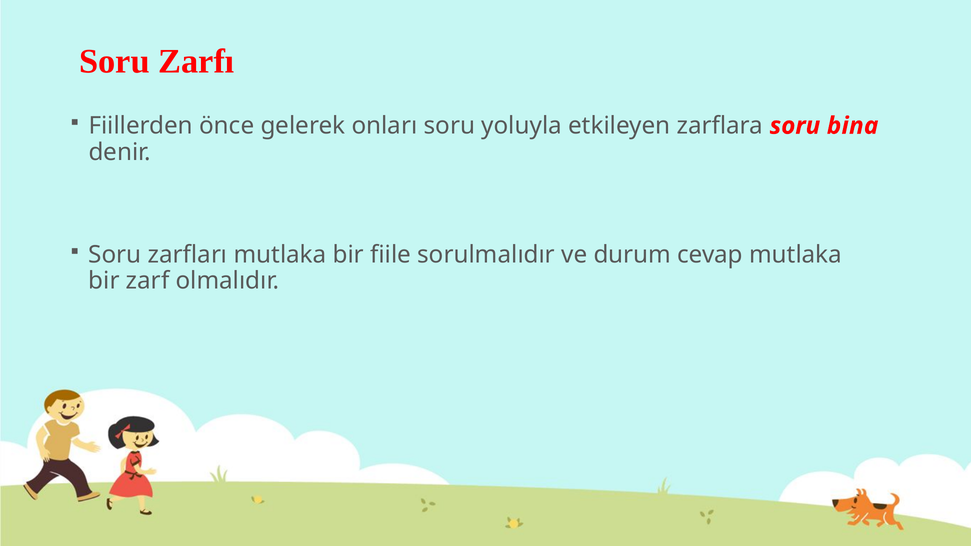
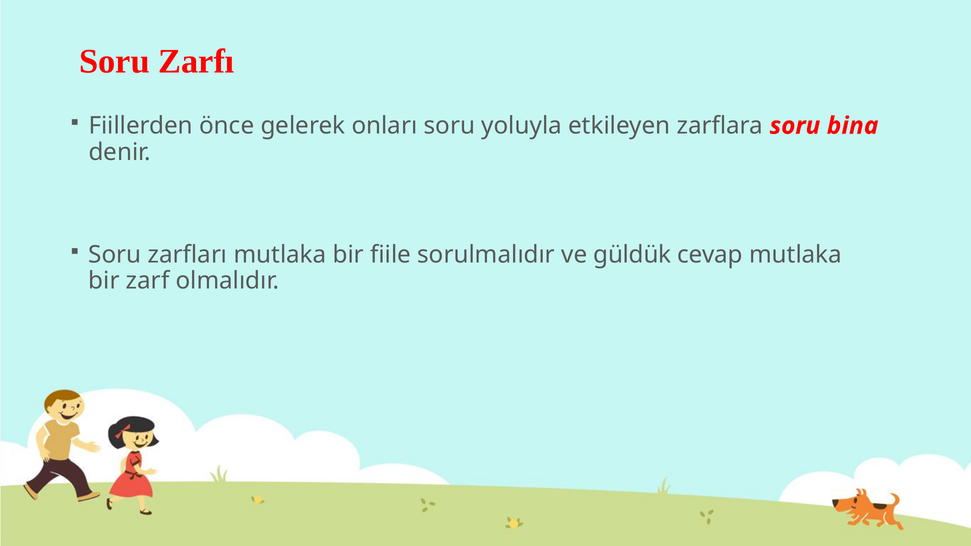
durum: durum -> güldük (632, 255)
